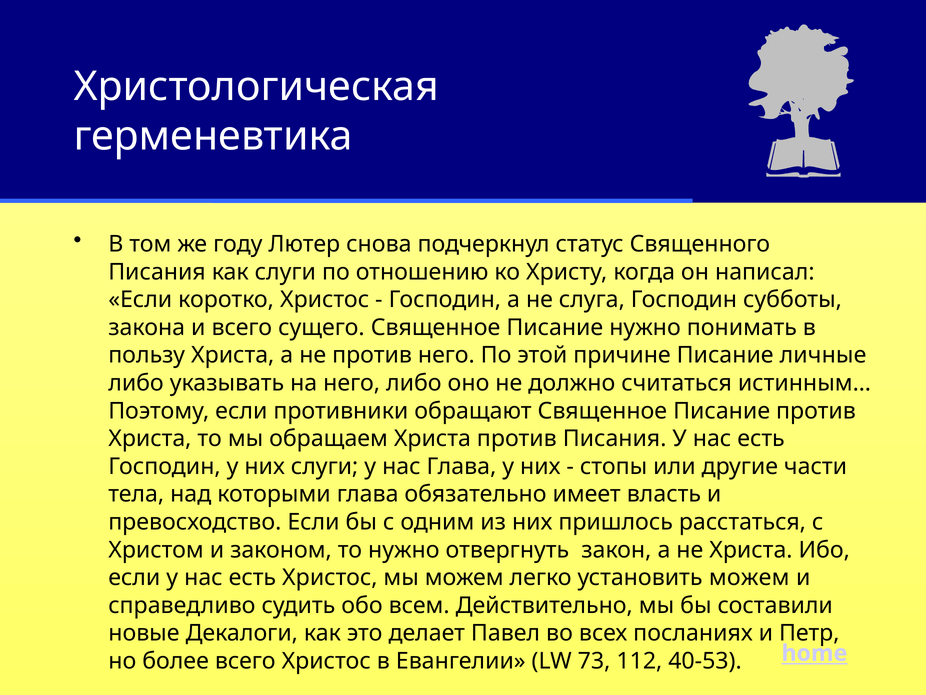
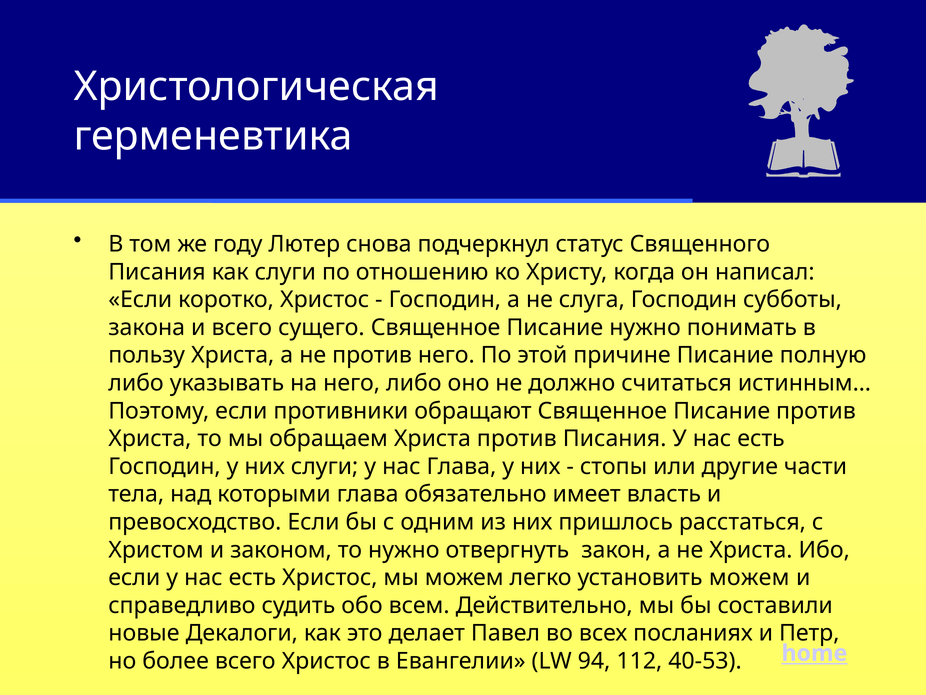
личные: личные -> полную (823, 355)
73: 73 -> 94 (594, 661)
